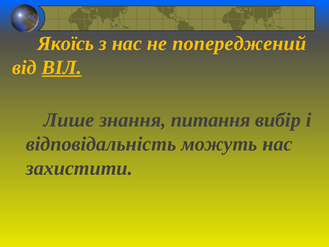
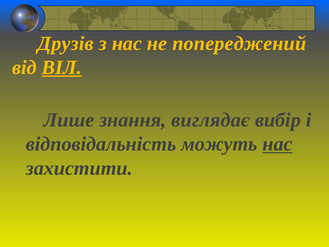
Якоїсь: Якоїсь -> Друзів (66, 43)
питання: питання -> виглядає (210, 120)
нас underline: none -> present (277, 144)
